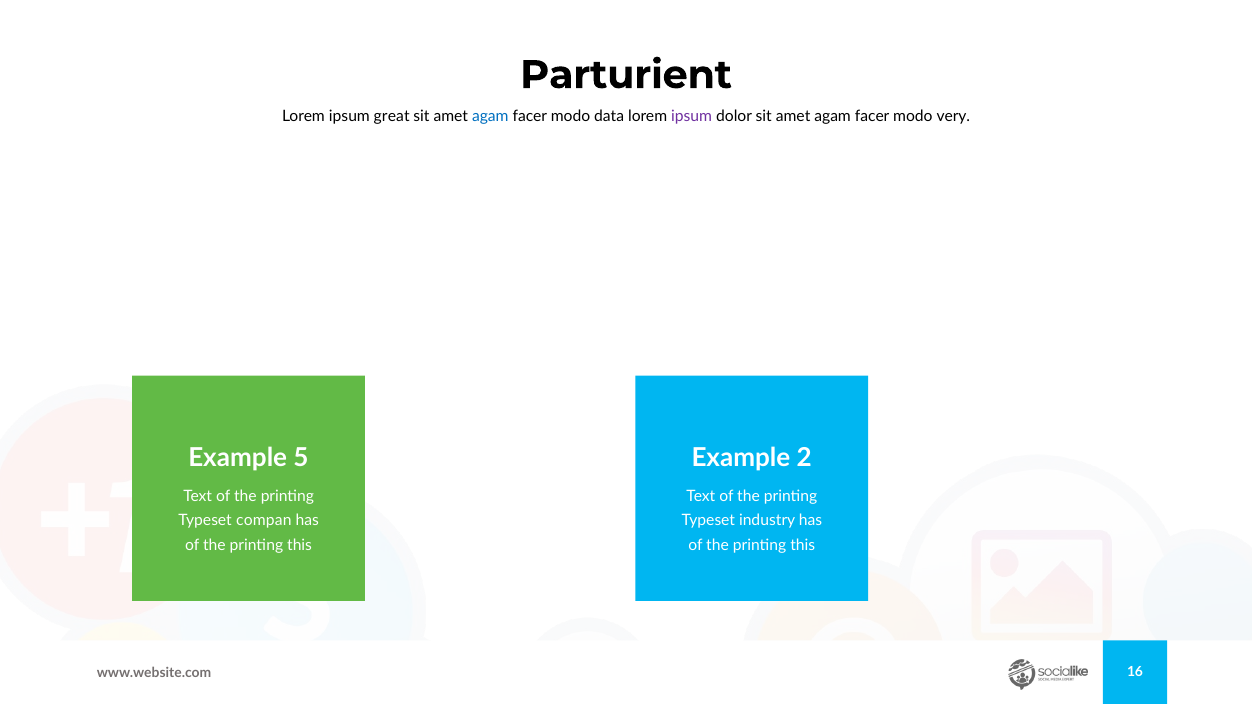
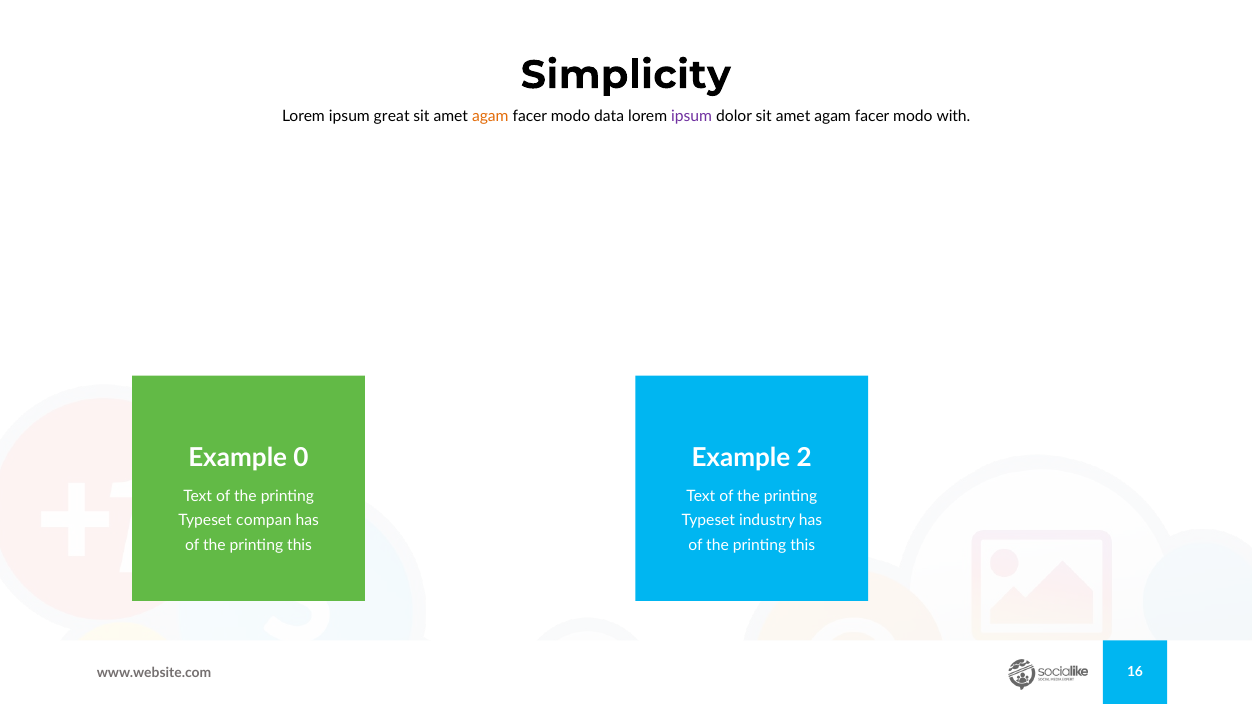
Parturient: Parturient -> Simplicity (626, 75)
agam colour: blue -> orange (490, 117)
very: very -> with (953, 117)
5: 5 -> 0 (301, 458)
